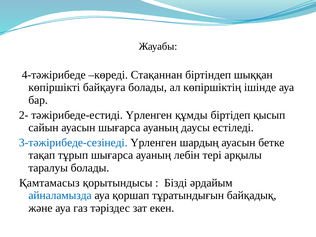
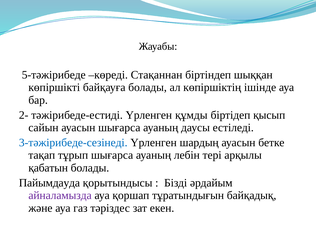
4-тәжірибеде: 4-тәжірибеде -> 5-тәжірибеде (54, 75)
таралуы: таралуы -> қабатын (48, 168)
Қамтамасыз: Қамтамасыз -> Пайымдауда (49, 183)
айналамызда colour: blue -> purple (60, 195)
